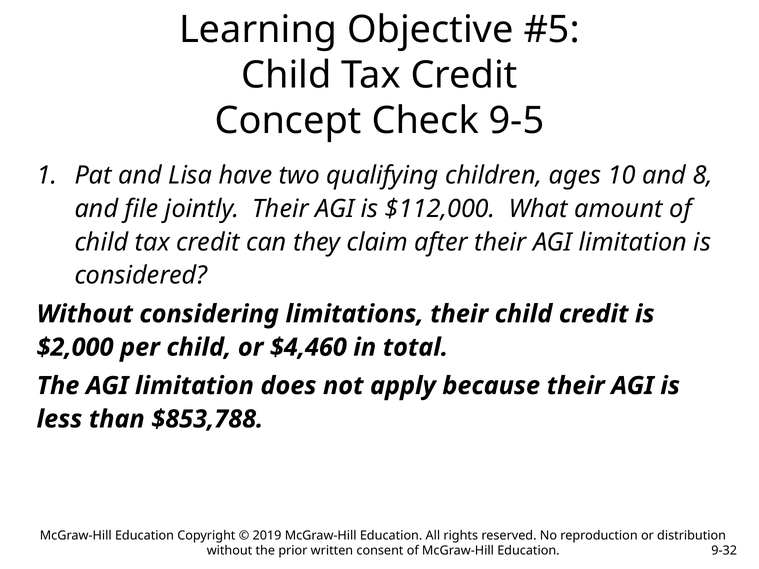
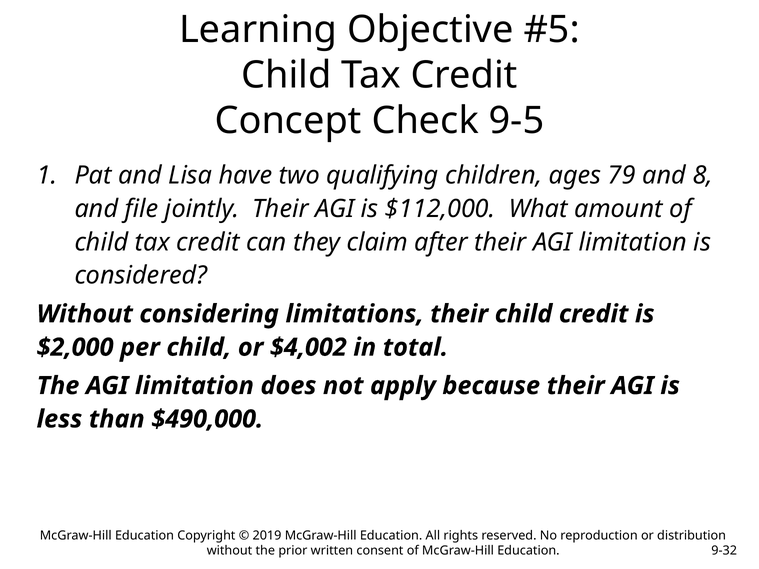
10: 10 -> 79 (622, 176)
$4,460: $4,460 -> $4,002 (308, 348)
$853,788: $853,788 -> $490,000 (207, 419)
